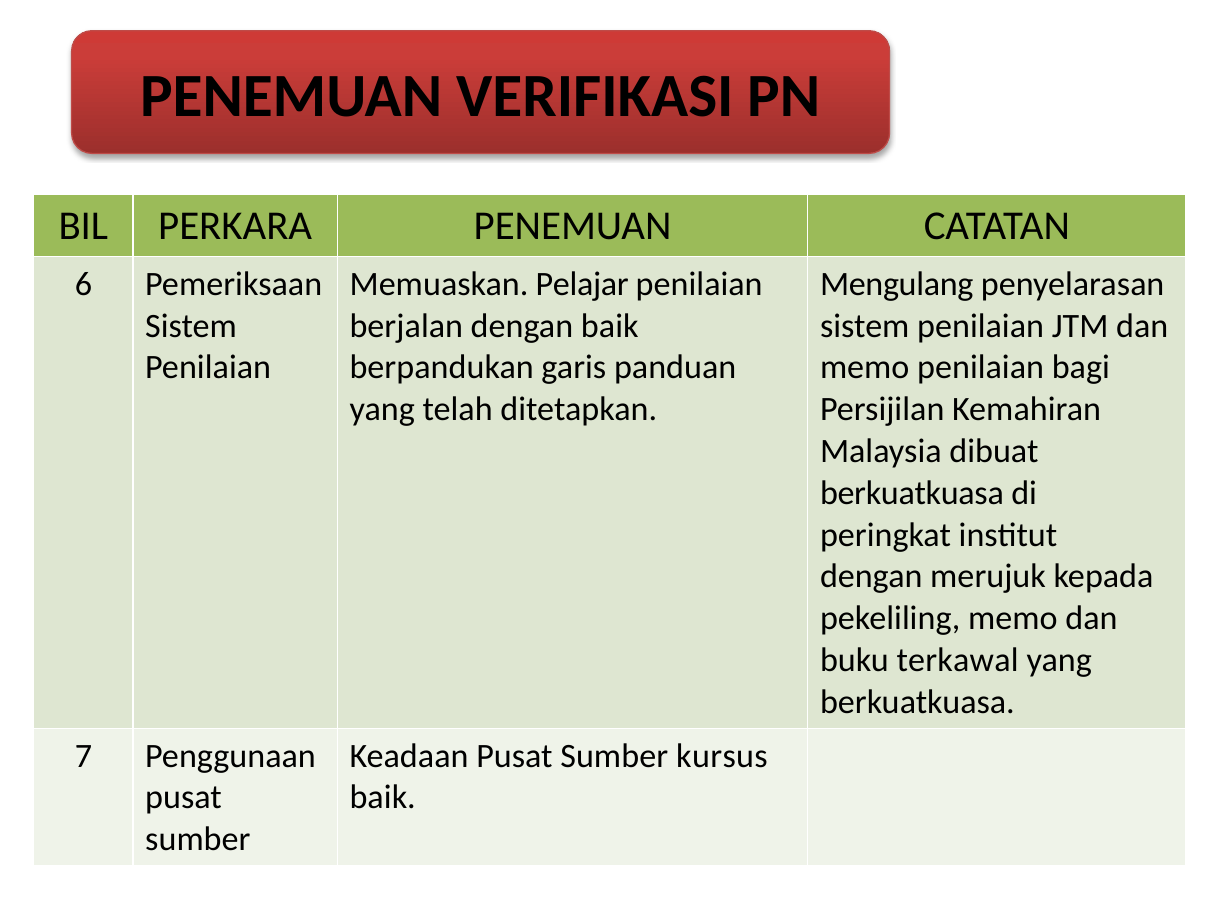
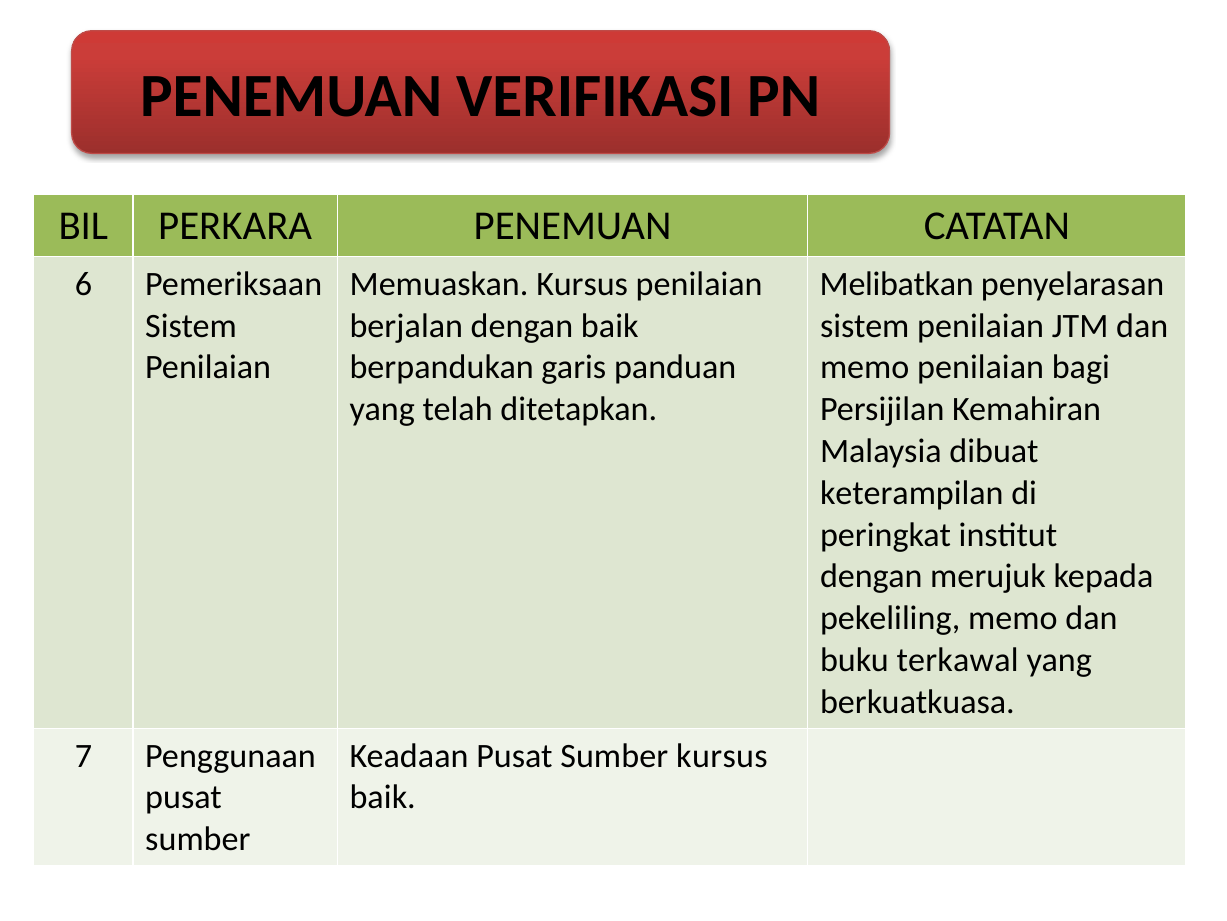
Memuaskan Pelajar: Pelajar -> Kursus (582, 284)
Mengulang: Mengulang -> Melibatkan (897, 284)
berkuatkuasa: berkuatkuasa -> keterampilan (912, 493)
